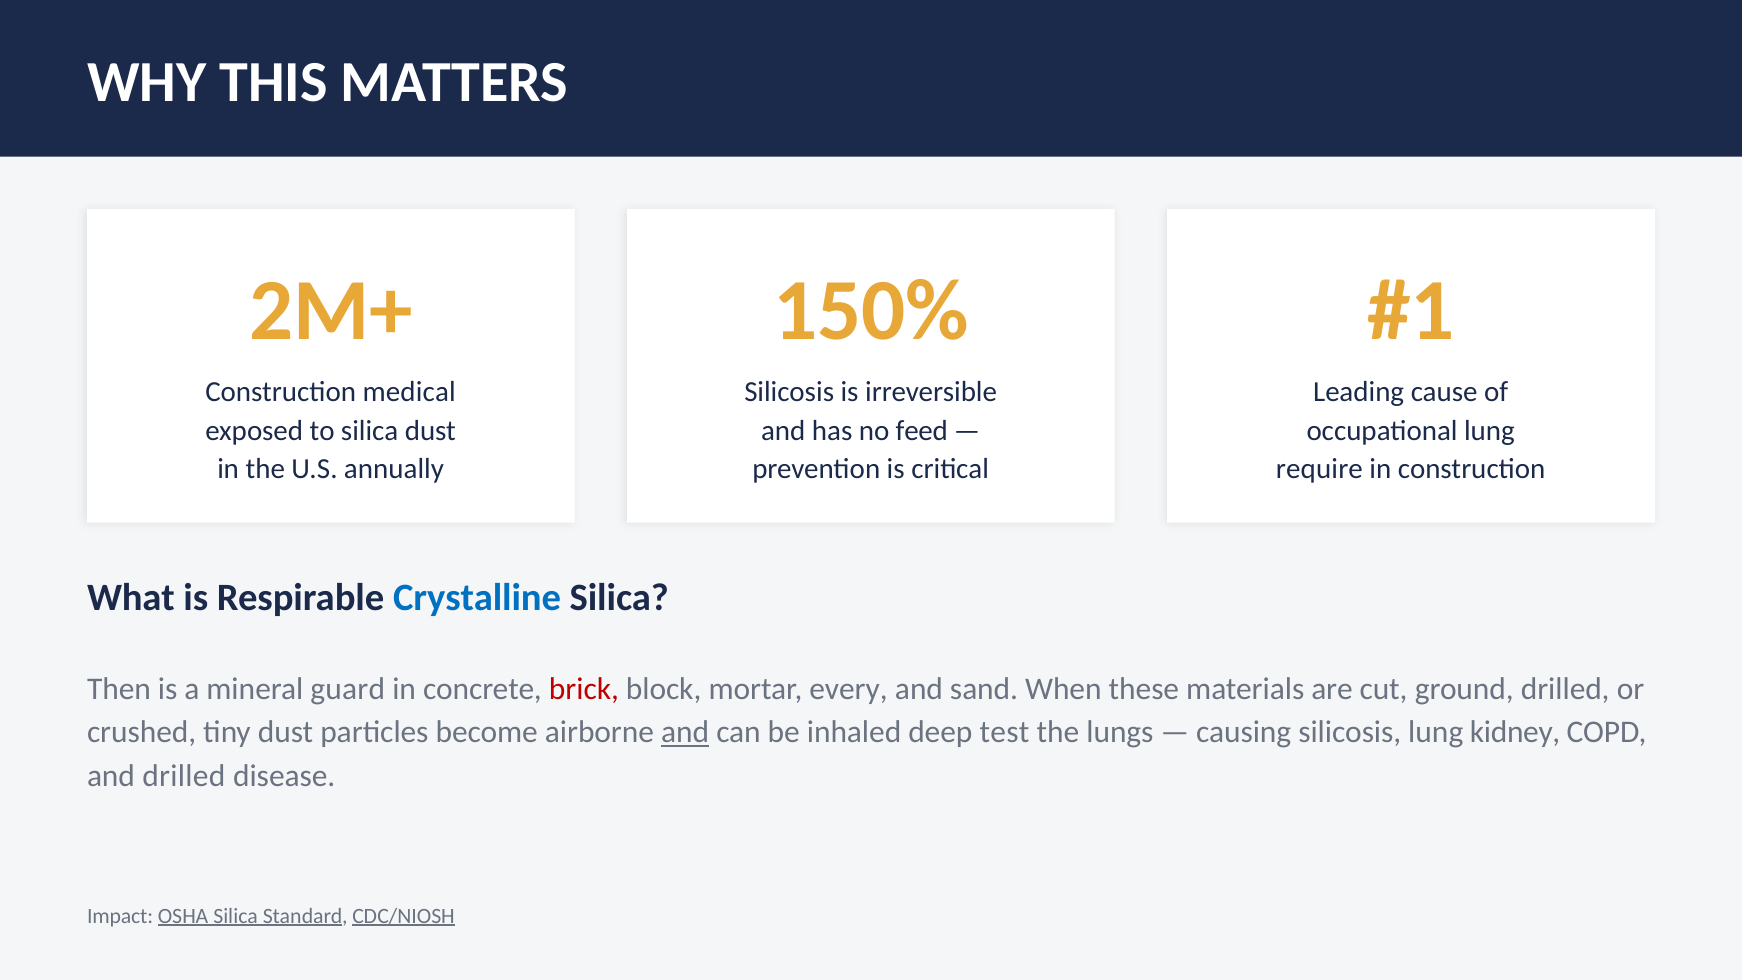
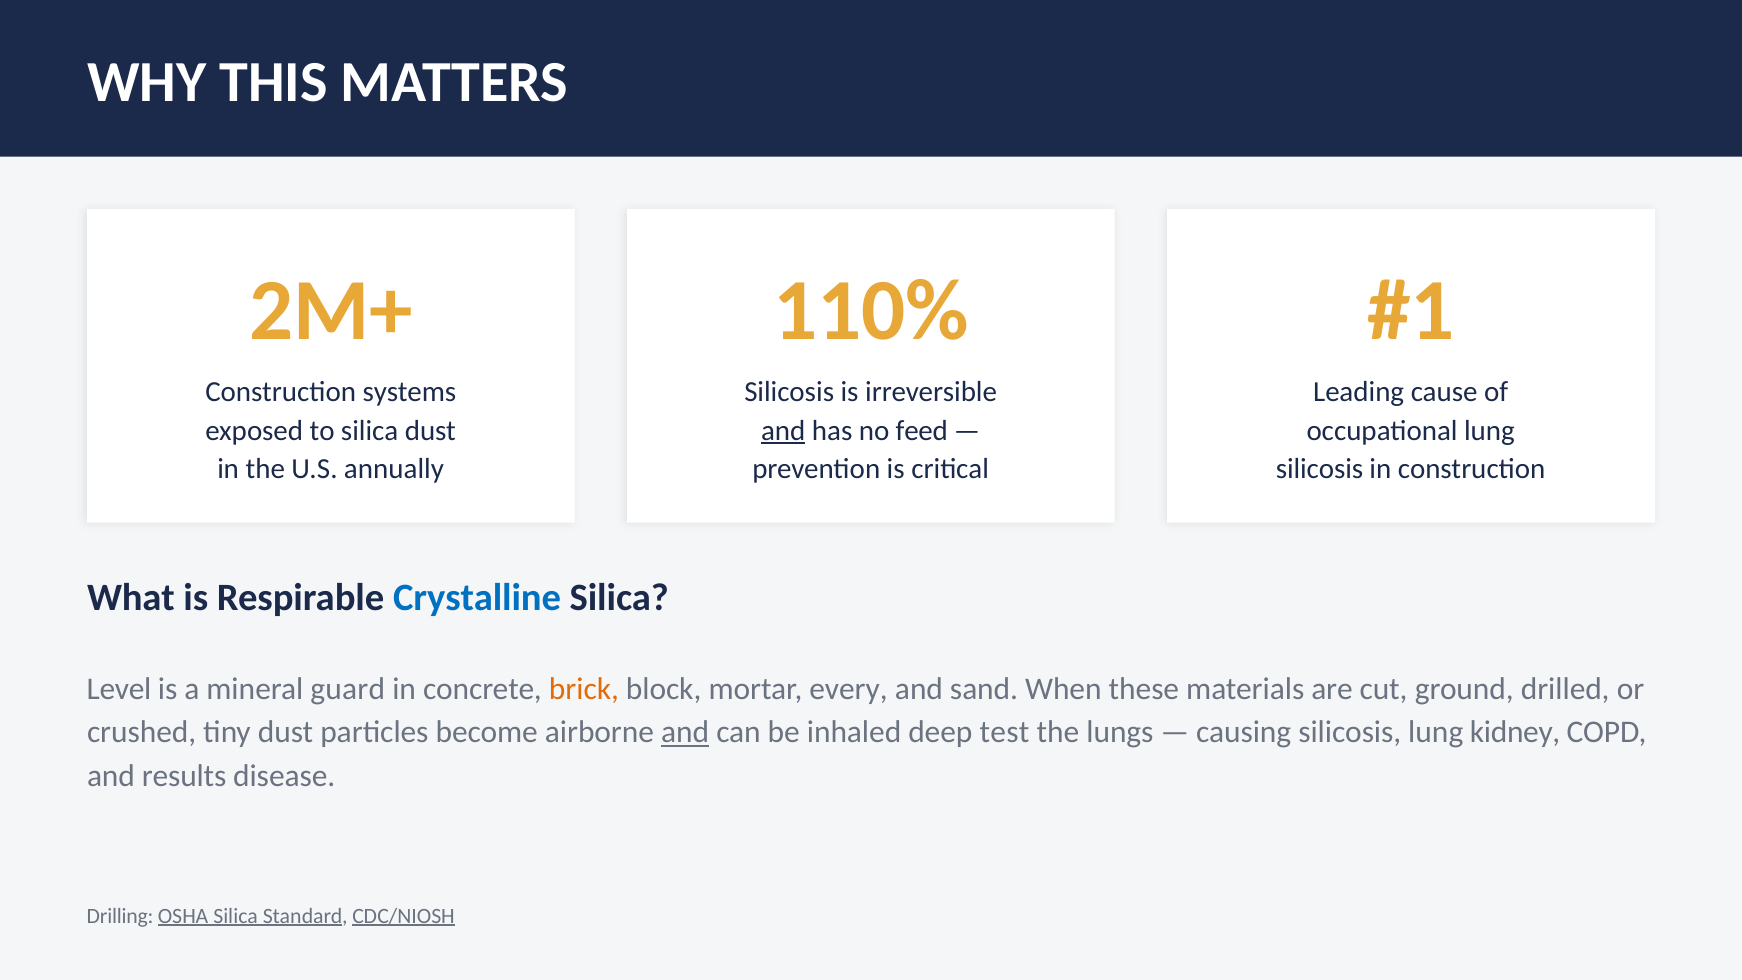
150%: 150% -> 110% (871, 311)
medical: medical -> systems (409, 392)
and underline: none -> present (783, 431)
require: require -> silicosis (1320, 469)
Then: Then -> Level (119, 689)
brick colour: red -> orange (584, 689)
and drilled: drilled -> results (184, 776)
Impact: Impact -> Drilling (120, 916)
